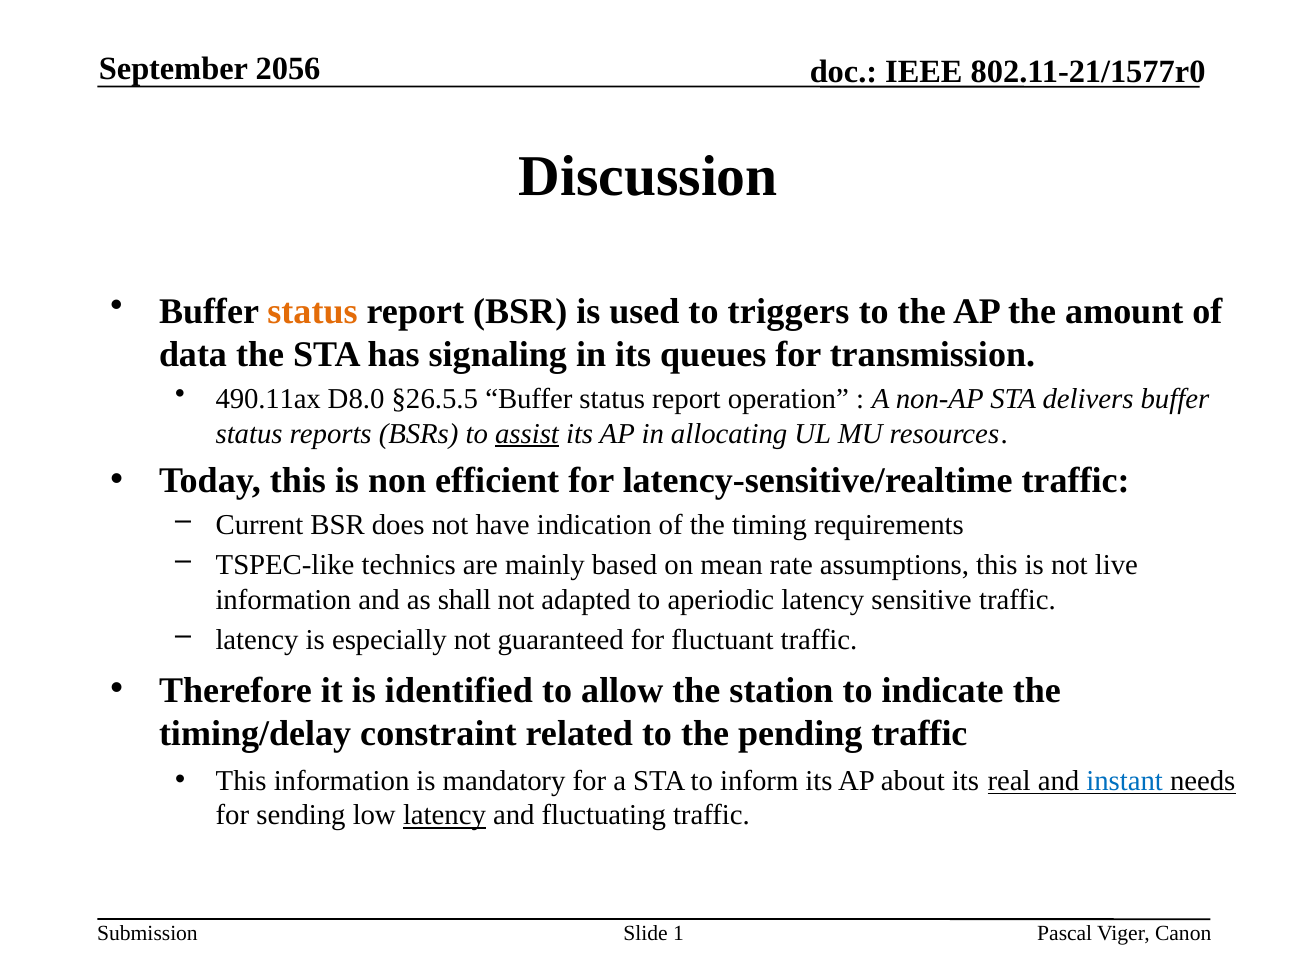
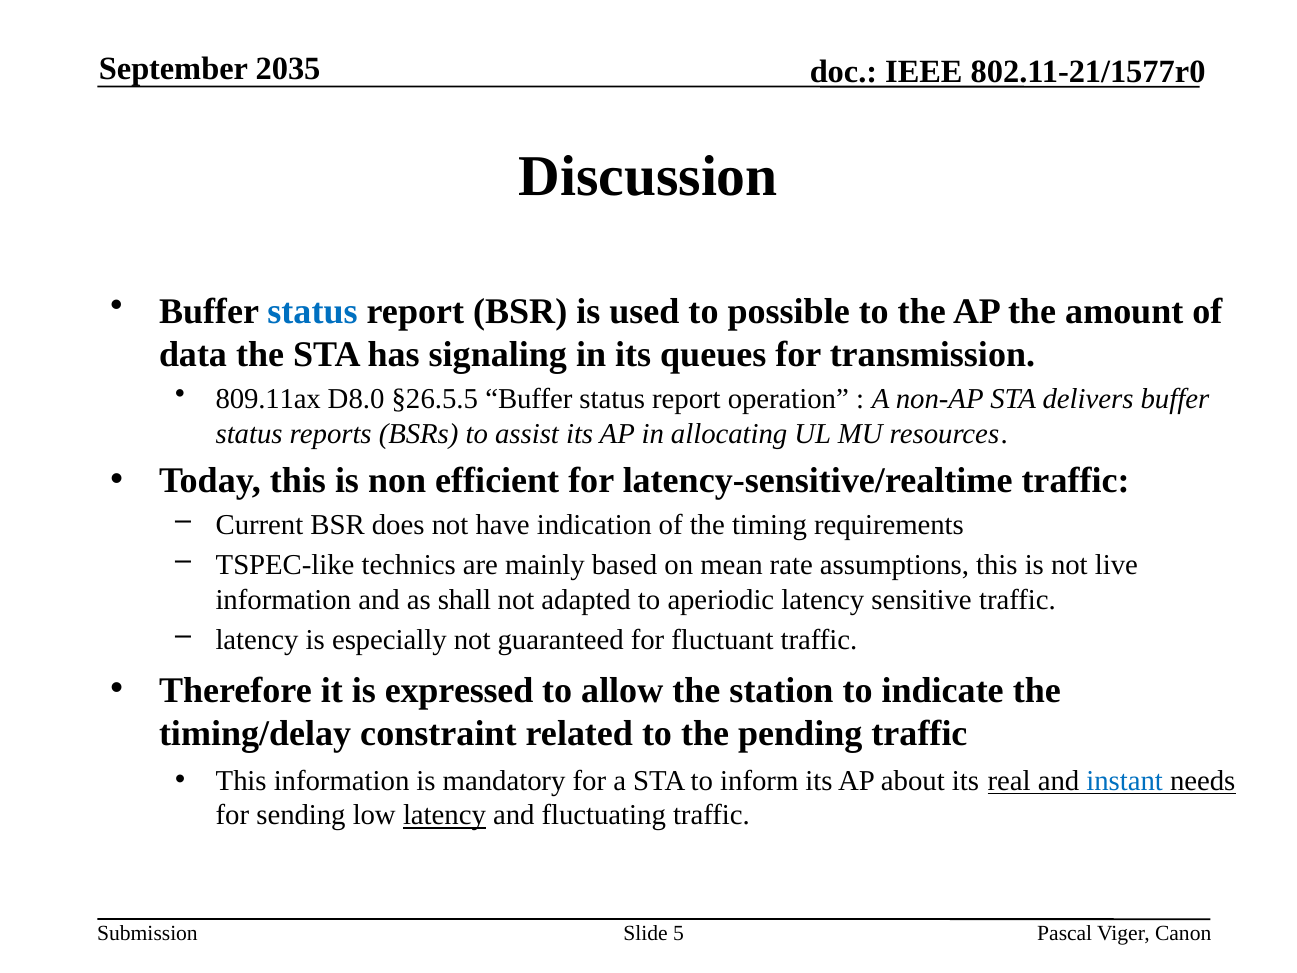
2056: 2056 -> 2035 (288, 69)
status colour: orange -> blue (313, 312)
triggers: triggers -> possible (789, 312)
490.11ax: 490.11ax -> 809.11ax (268, 399)
assist underline: present -> none (527, 434)
identified: identified -> expressed (459, 690)
1: 1 -> 5 (679, 933)
